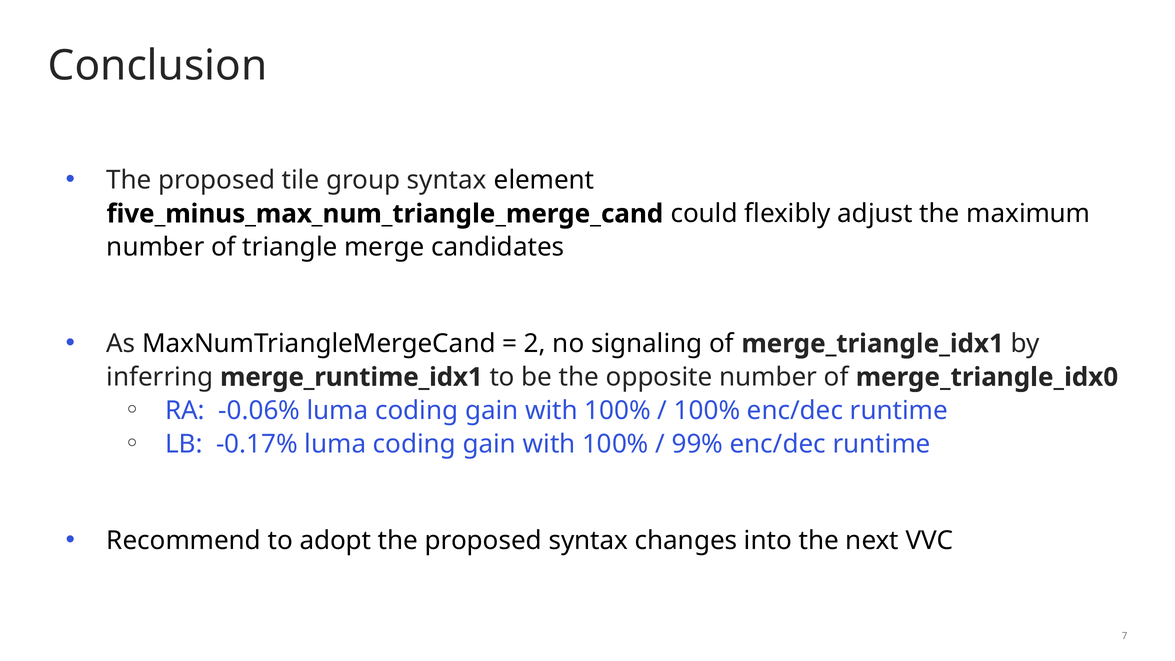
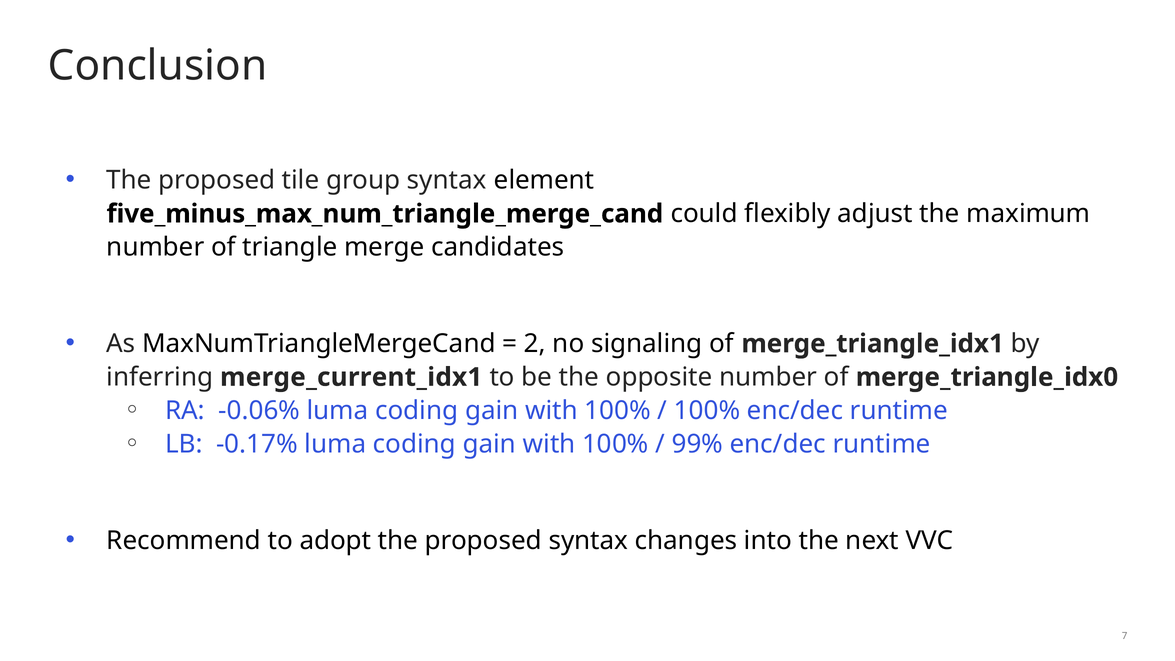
merge_runtime_idx1: merge_runtime_idx1 -> merge_current_idx1 (351, 377)
